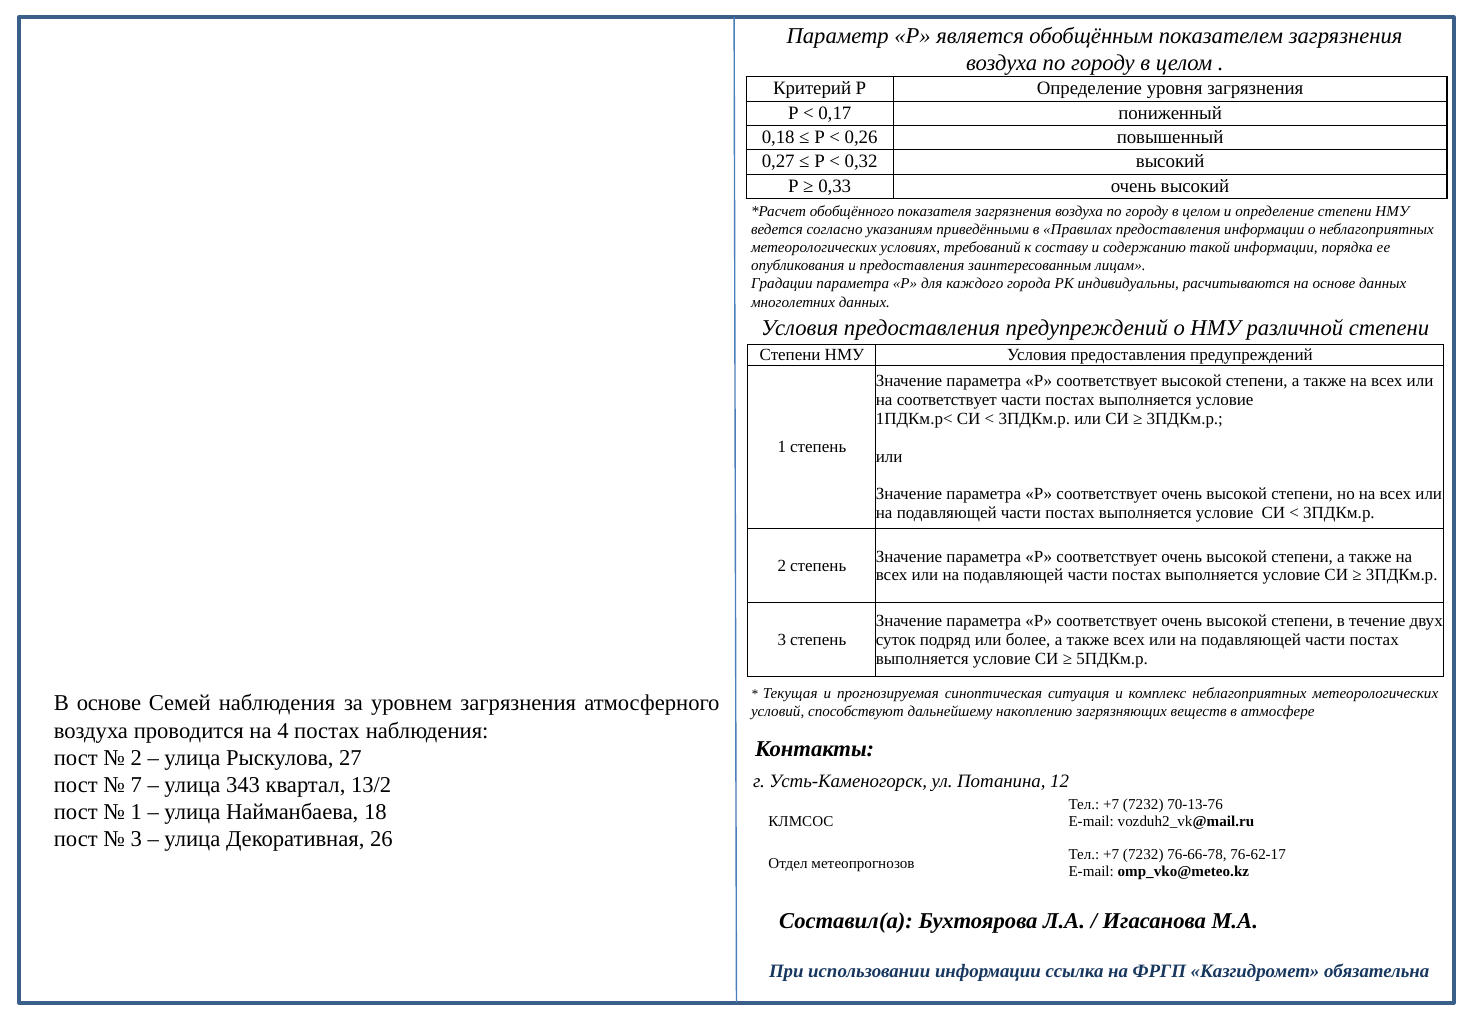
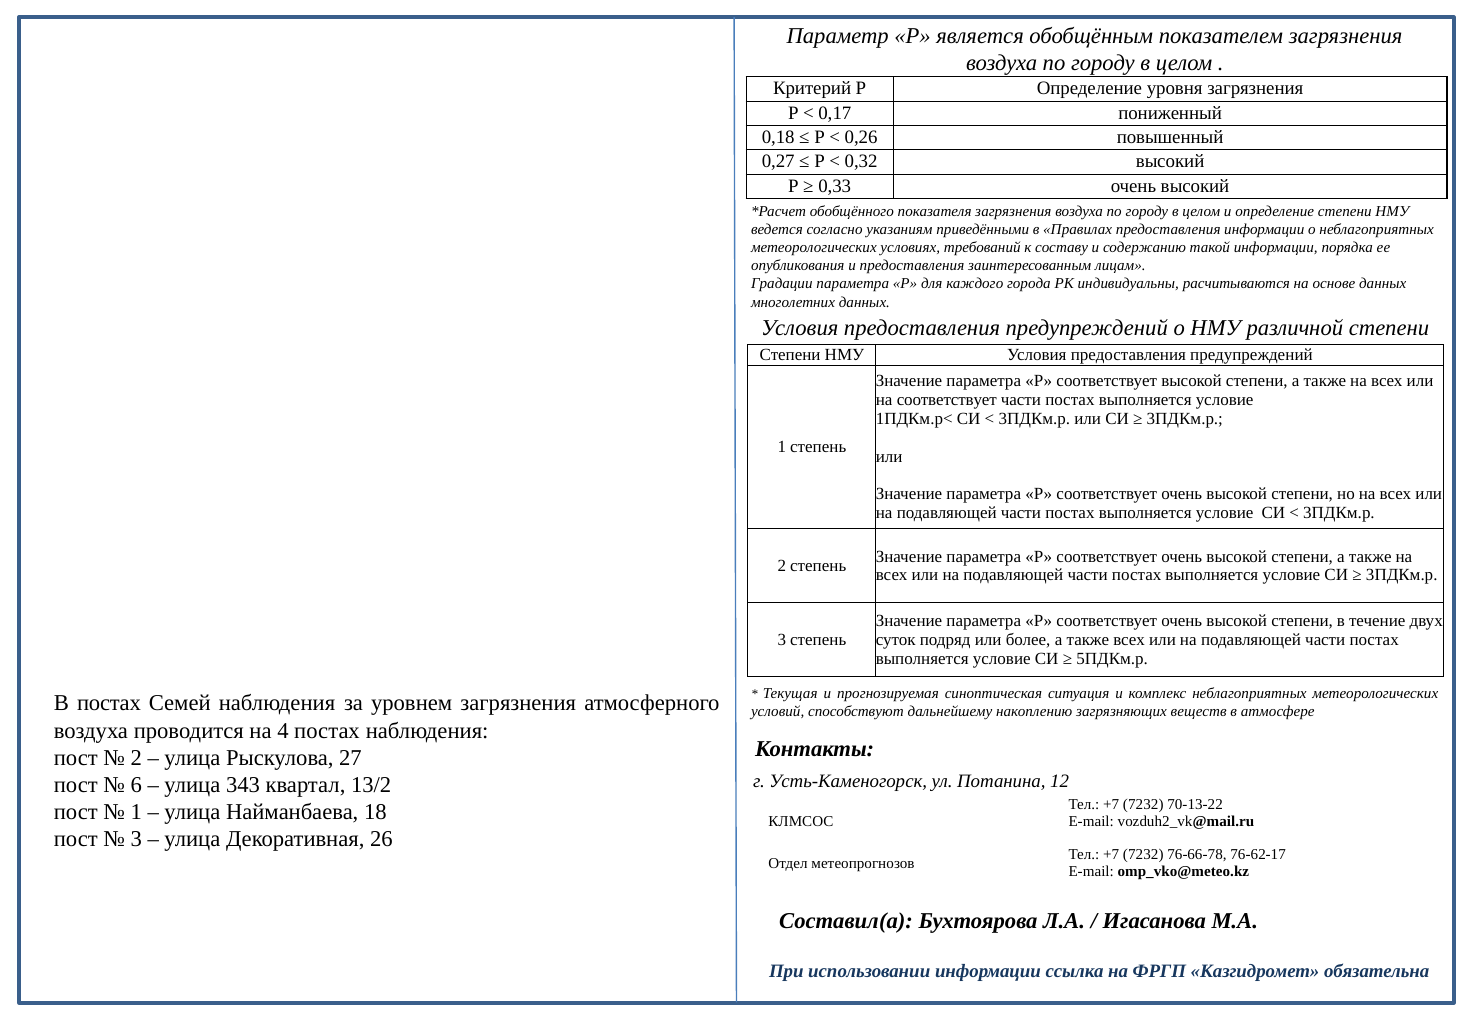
В основе: основе -> постах (109, 703)
7: 7 -> 6 (136, 785)
70-13-76: 70-13-76 -> 70-13-22 (1195, 805)
